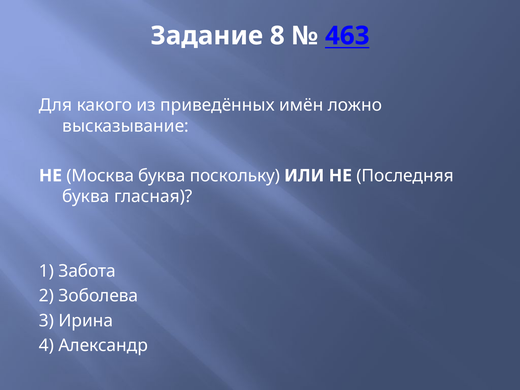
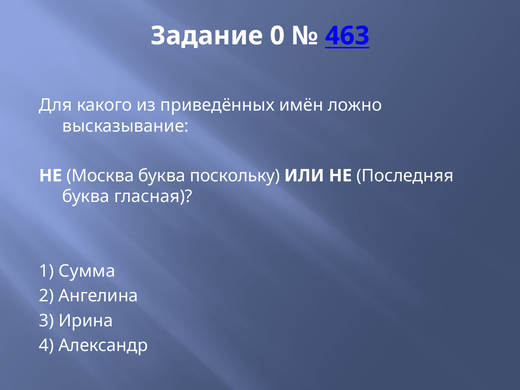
8: 8 -> 0 (277, 36)
Забота: Забота -> Сумма (87, 271)
Зоболева: Зоболева -> Ангелина (98, 296)
